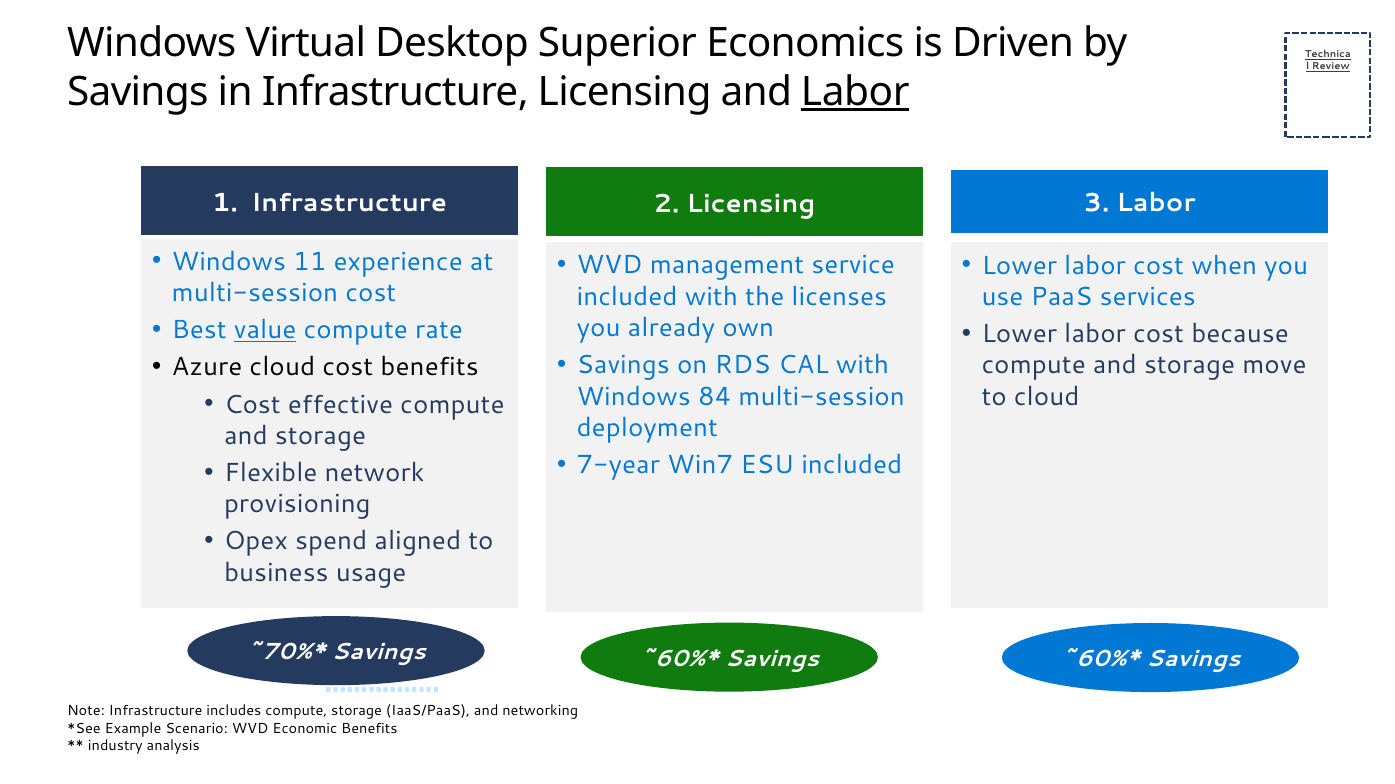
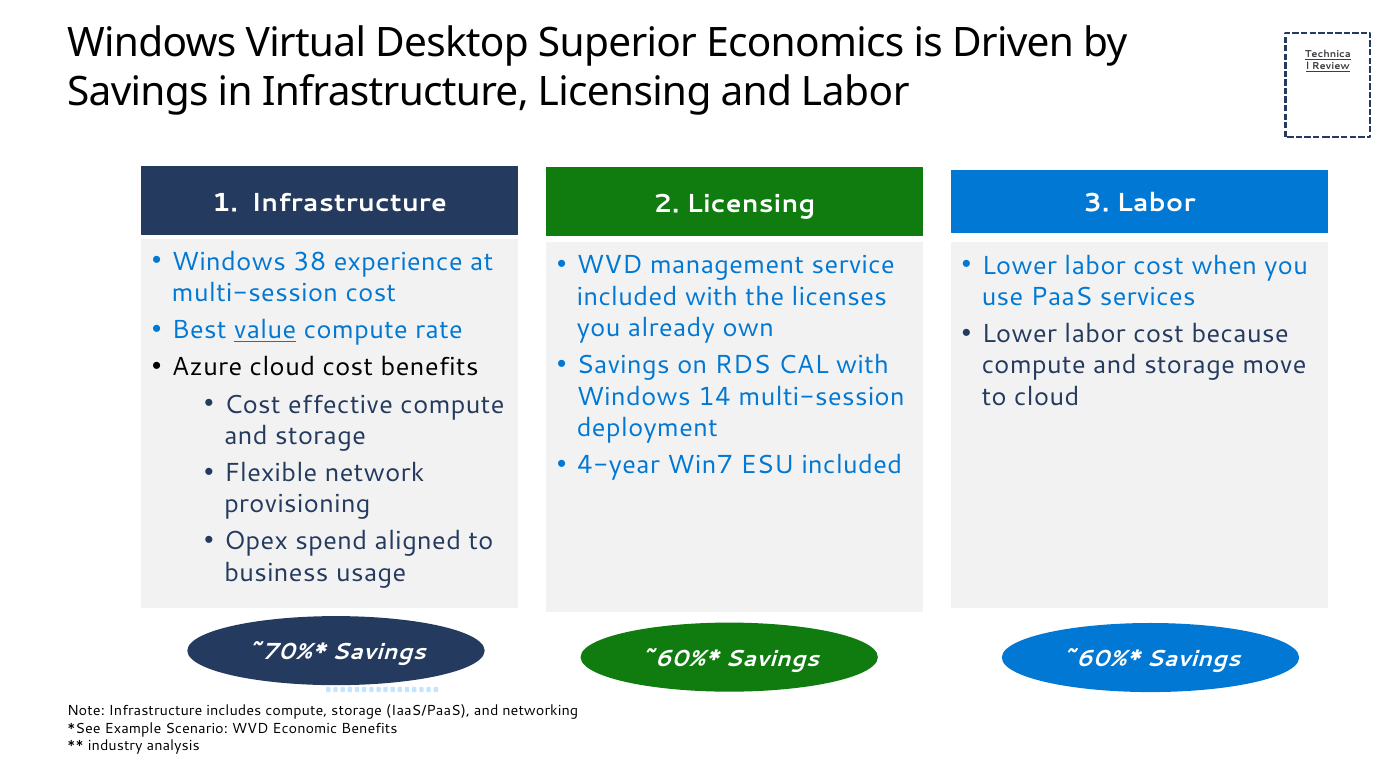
Labor underline: present -> none (855, 92)
11: 11 -> 38 (310, 262)
84: 84 -> 14 (715, 397)
7-year: 7-year -> 4-year (618, 465)
